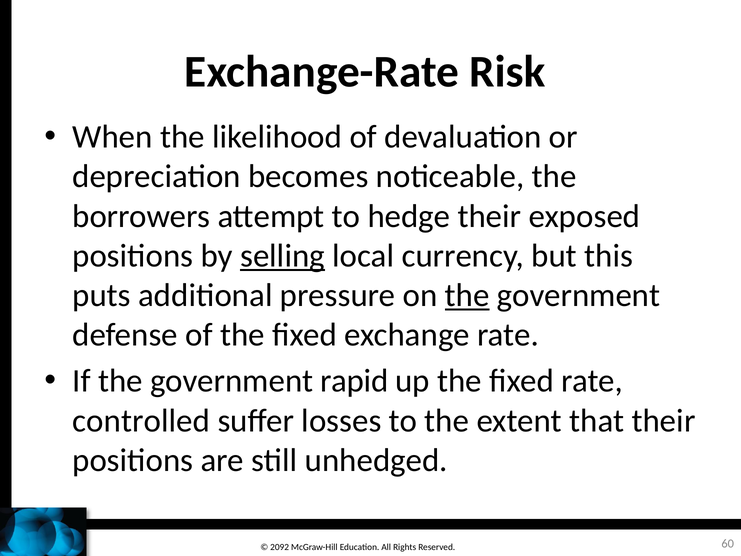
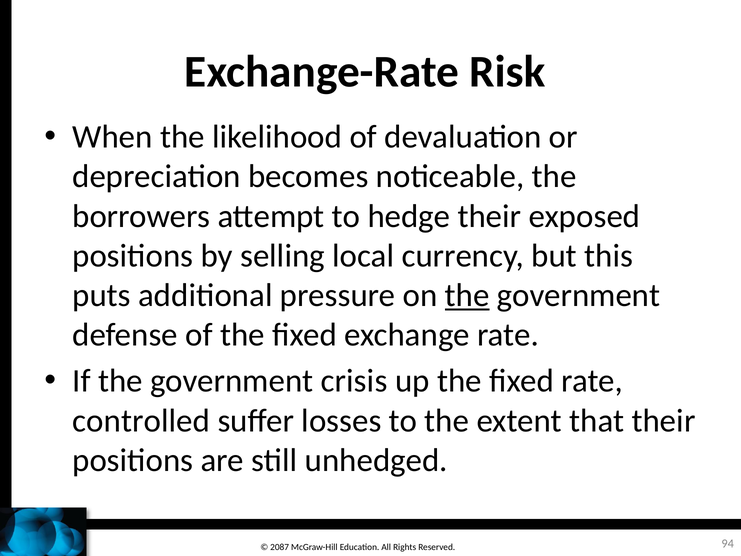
selling underline: present -> none (283, 256)
rapid: rapid -> crisis (354, 381)
2092: 2092 -> 2087 (280, 547)
60: 60 -> 94 (728, 544)
